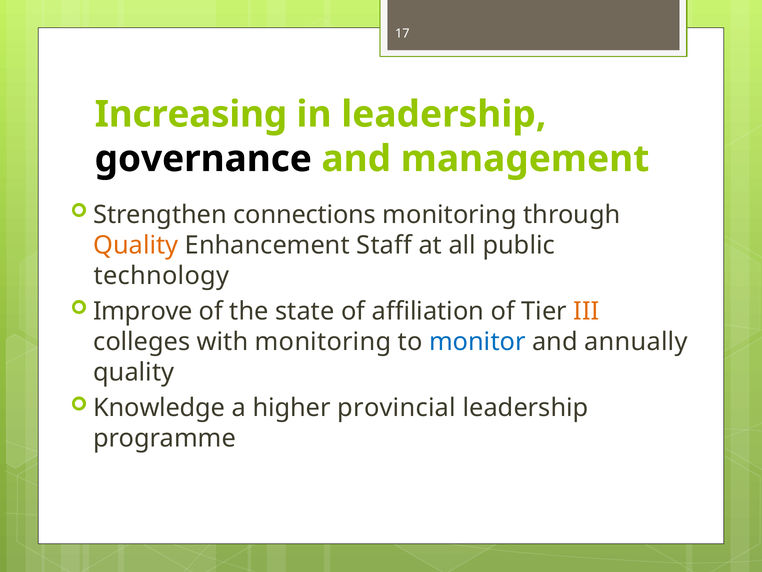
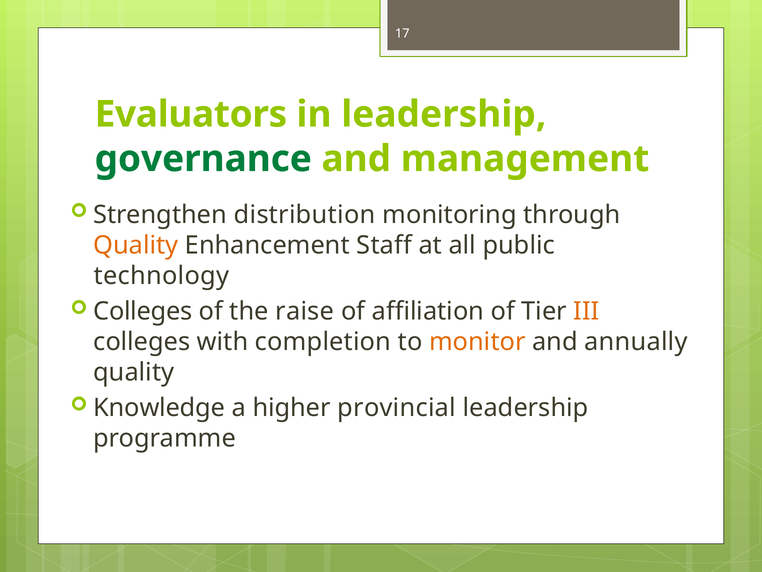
Increasing: Increasing -> Evaluators (191, 114)
governance colour: black -> green (203, 159)
connections: connections -> distribution (305, 214)
Improve: Improve -> Colleges (143, 311)
state: state -> raise (305, 311)
with monitoring: monitoring -> completion (323, 341)
monitor colour: blue -> orange (477, 341)
